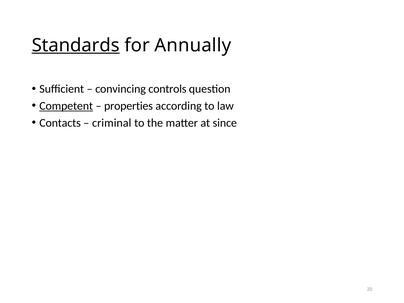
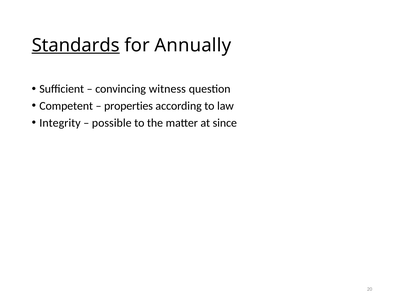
controls: controls -> witness (167, 89)
Competent underline: present -> none (66, 106)
Contacts: Contacts -> Integrity (60, 123)
criminal: criminal -> possible (112, 123)
